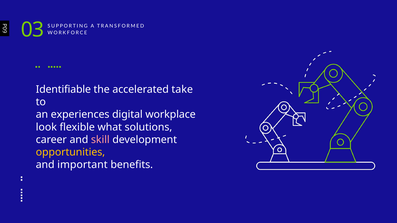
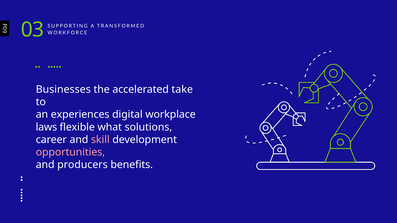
Identifiable: Identifiable -> Businesses (63, 90)
look: look -> laws (46, 127)
opportunities colour: yellow -> pink (70, 152)
important: important -> producers (82, 165)
